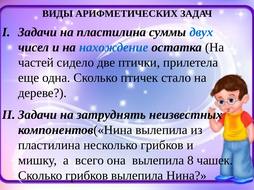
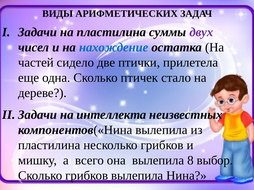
двух colour: blue -> purple (201, 32)
затруднять: затруднять -> интеллекта (111, 115)
чашек: чашек -> выбор (215, 161)
